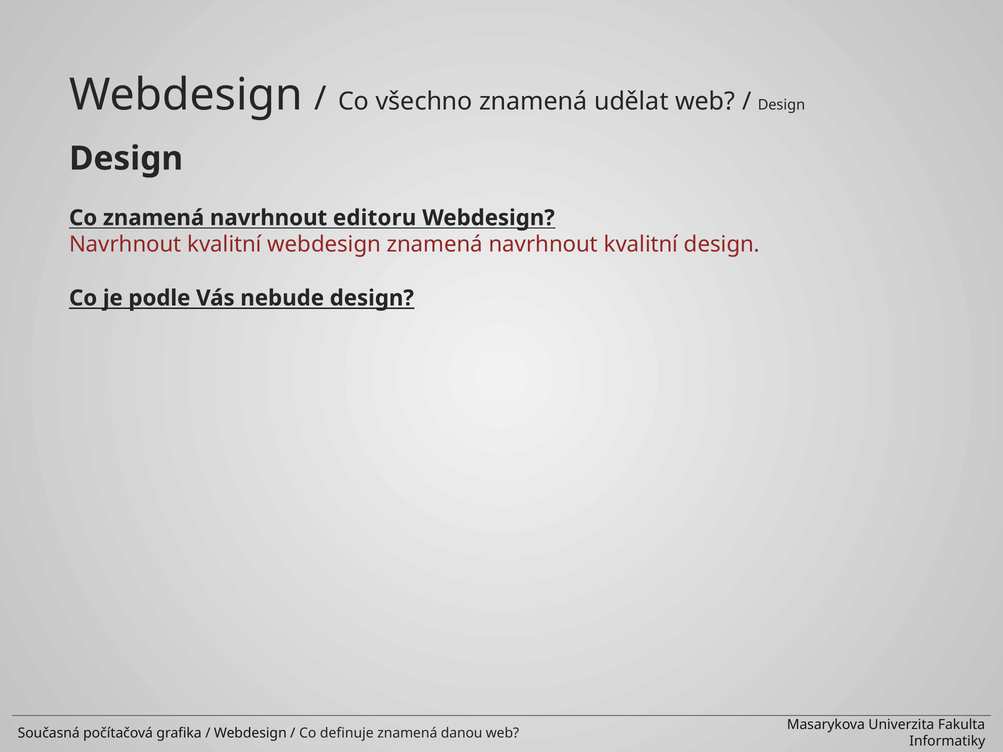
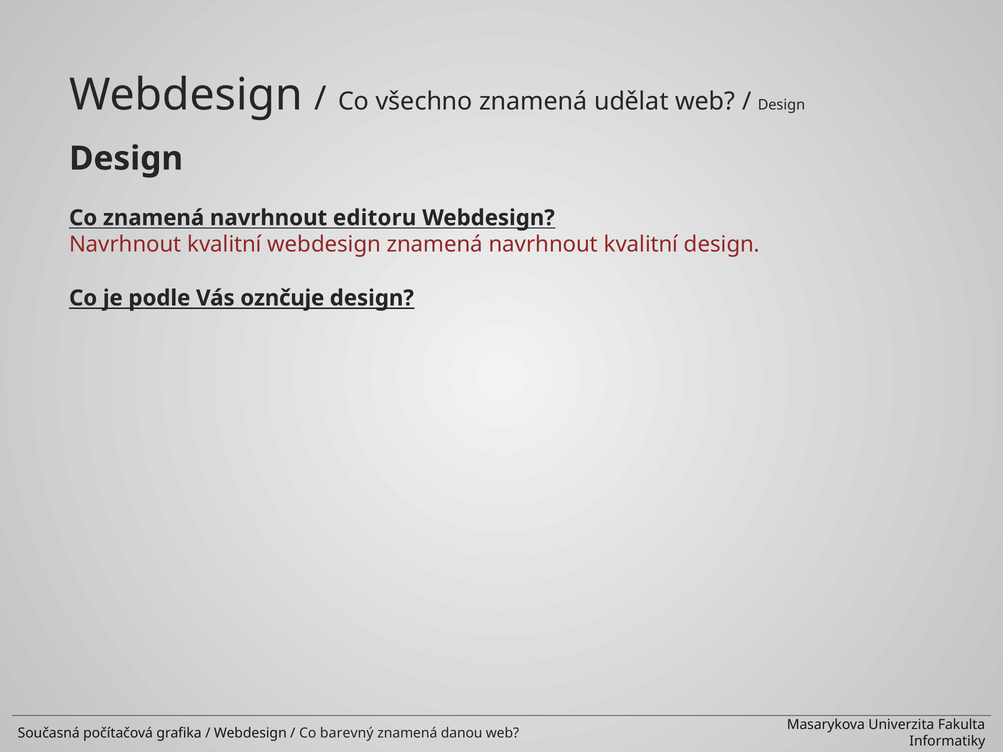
nebude: nebude -> oznčuje (282, 298)
definuje: definuje -> barevný (347, 733)
